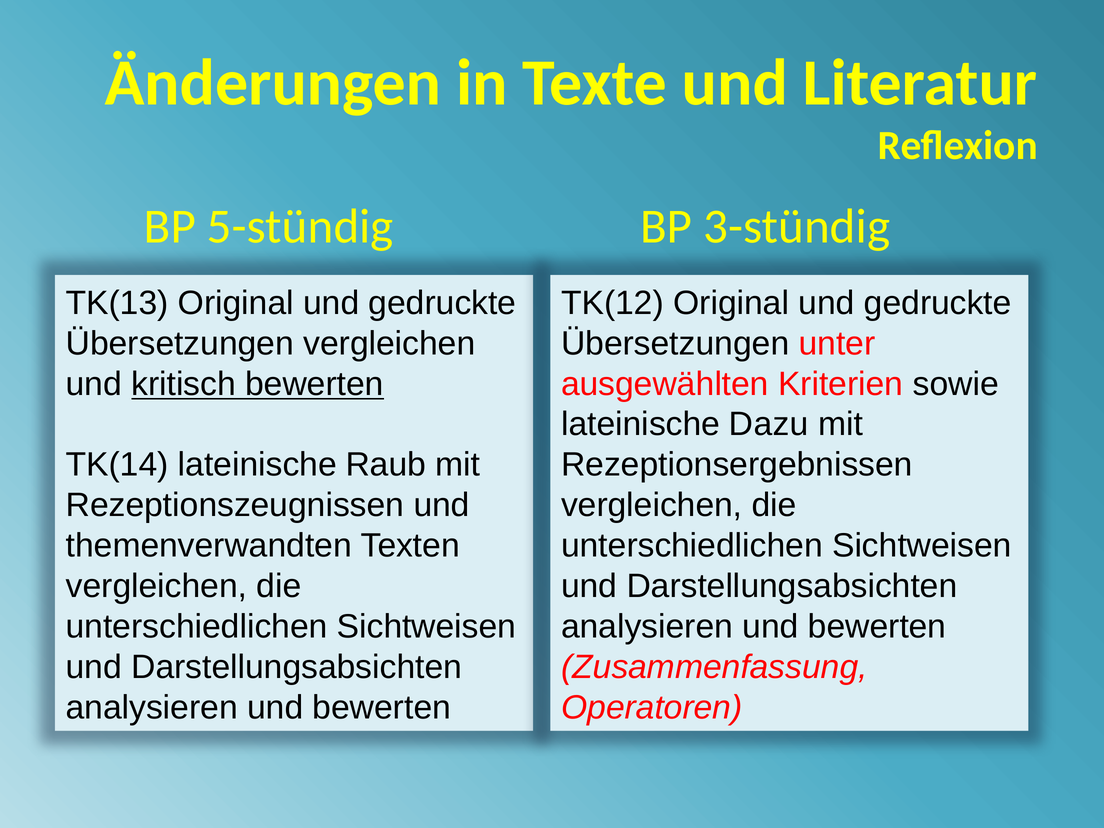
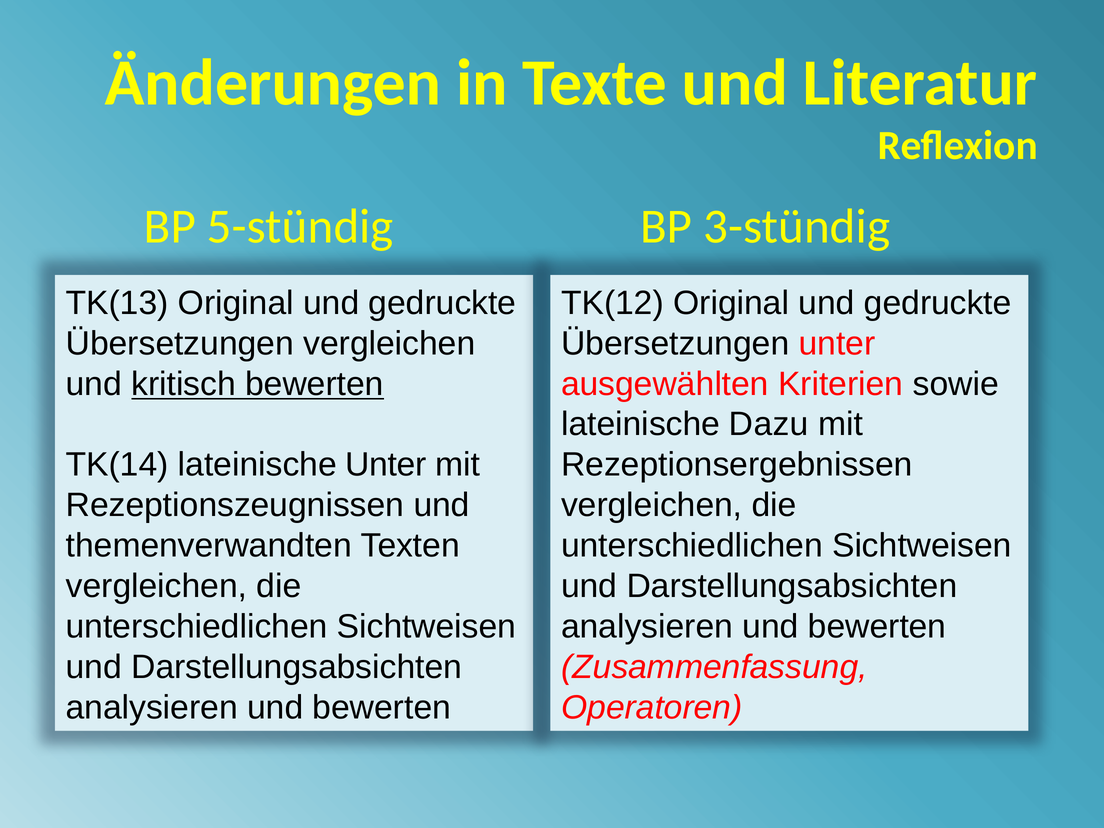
lateinische Raub: Raub -> Unter (386, 465)
